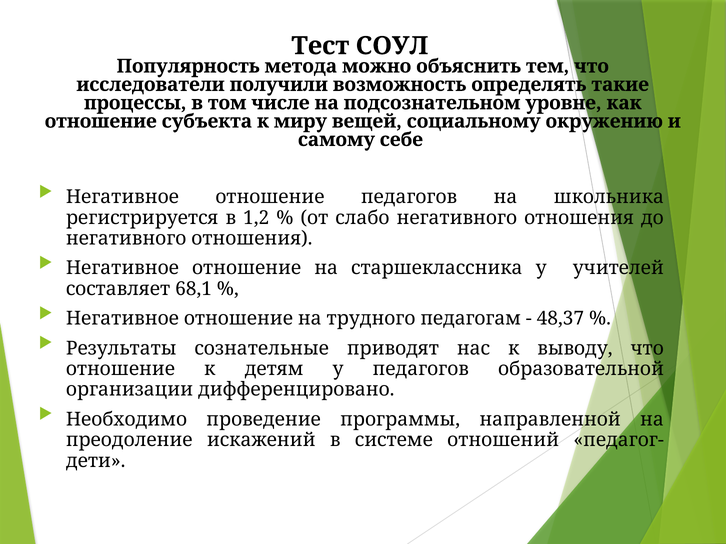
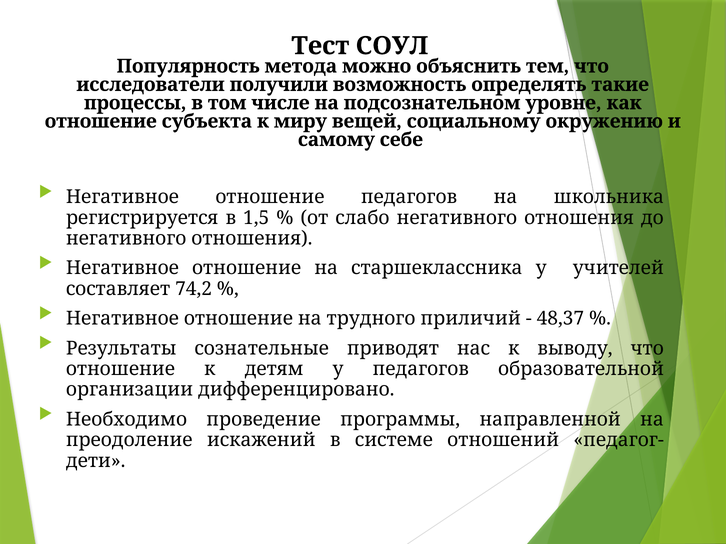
1,2: 1,2 -> 1,5 (256, 218)
68,1: 68,1 -> 74,2 (194, 289)
педагогам: педагогам -> приличий (471, 319)
